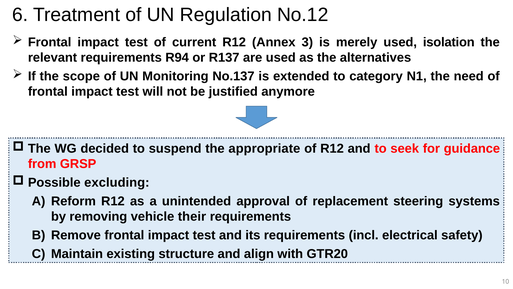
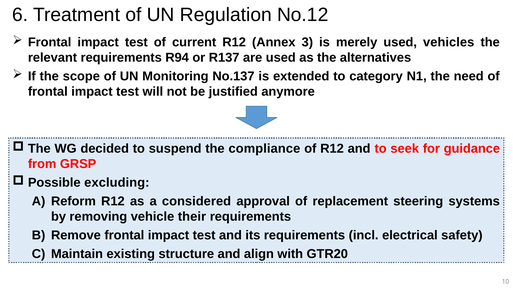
isolation: isolation -> vehicles (449, 42)
appropriate: appropriate -> compliance (264, 148)
unintended: unintended -> considered (197, 201)
